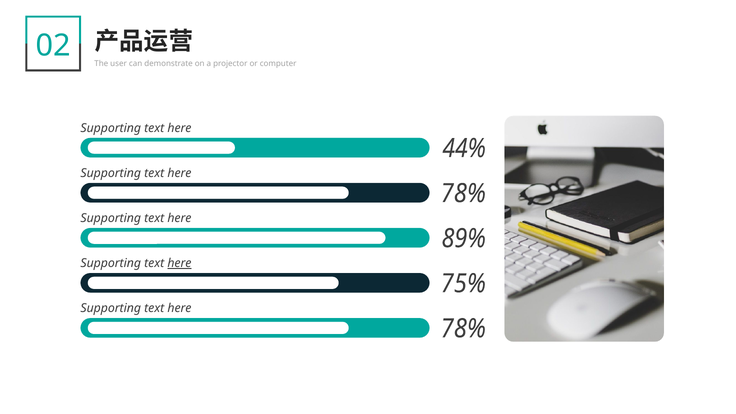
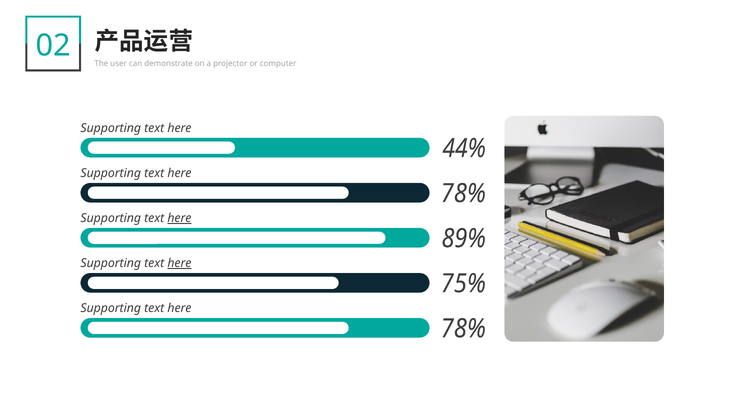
here underline: none -> present (179, 218)
